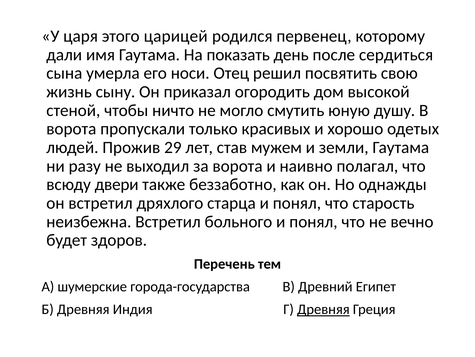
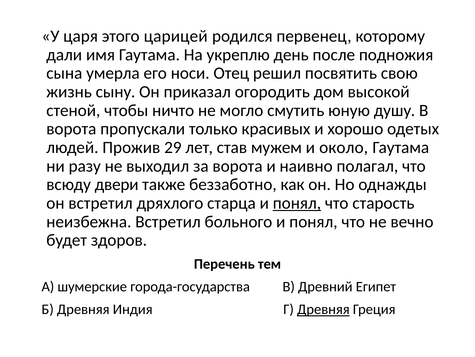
показать: показать -> укреплю (238, 55)
сердиться: сердиться -> подножия (396, 55)
земли: земли -> около (344, 147)
понял underline: none -> present (297, 203)
